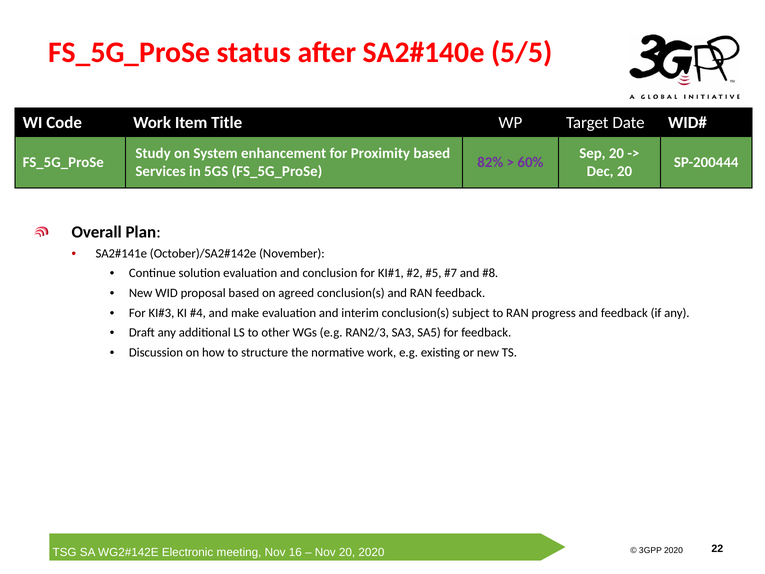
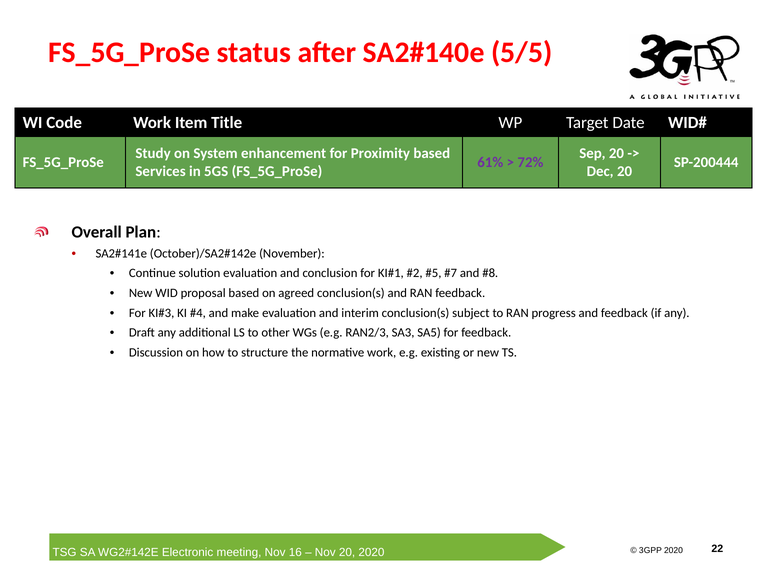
82%: 82% -> 61% (490, 162)
60%: 60% -> 72% (530, 162)
